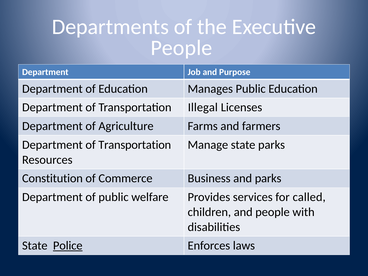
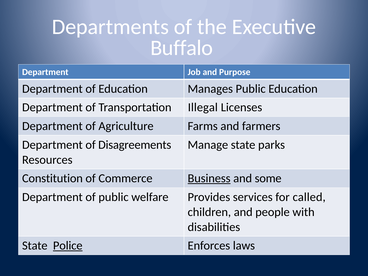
People: People -> Buffalo (182, 48)
Transportation: Transportation -> Disagreements (135, 145)
Business underline: none -> present (209, 178)
and parks: parks -> some (268, 178)
